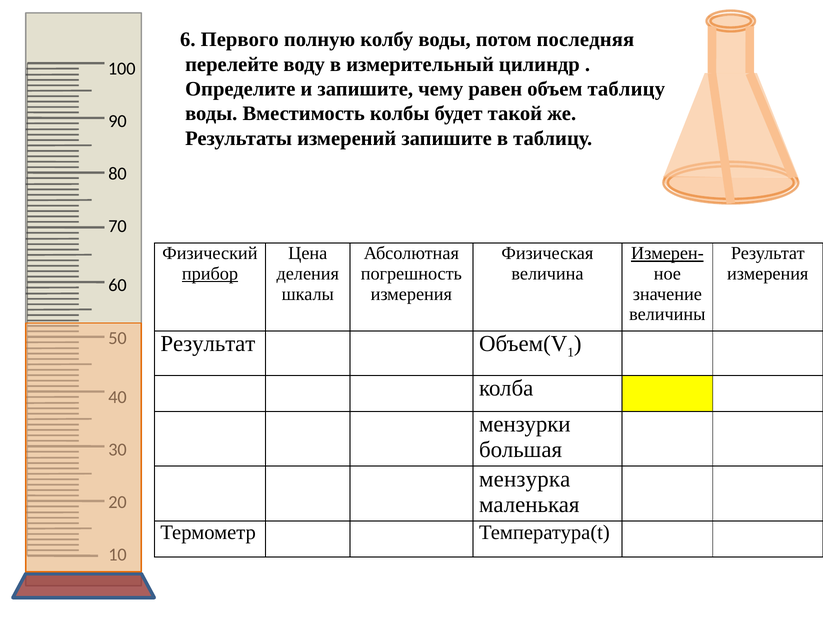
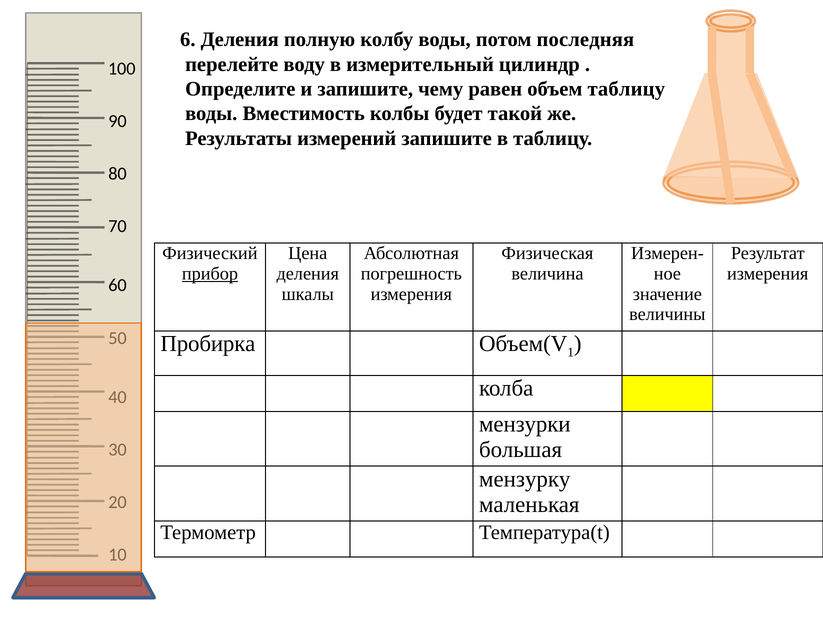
6 Первого: Первого -> Деления (240, 40)
Измерен- underline: present -> none (667, 253)
Результат: Результат -> Пробирка (208, 344)
мензурка: мензурка -> мензурку (525, 479)
